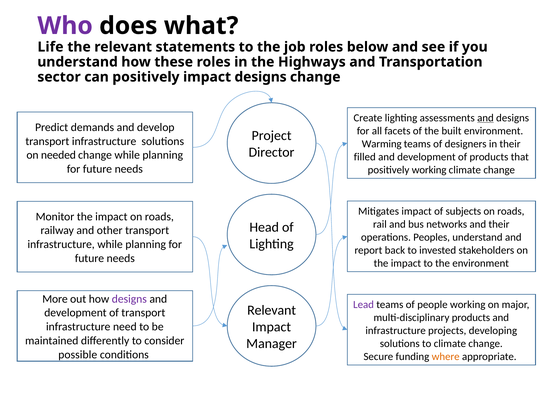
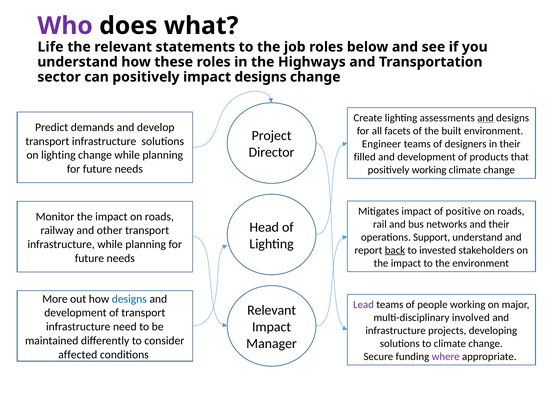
Warming: Warming -> Engineer (382, 144)
on needed: needed -> lighting (58, 155)
subjects: subjects -> positive (463, 211)
Peoples: Peoples -> Support (432, 237)
back underline: none -> present (395, 250)
designs colour: purple -> blue (129, 299)
multi-disciplinary products: products -> involved (471, 318)
possible: possible -> affected (78, 355)
where colour: orange -> purple (446, 356)
